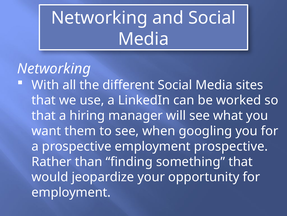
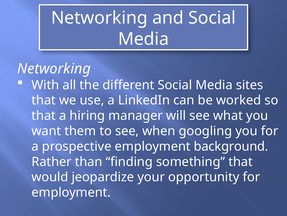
employment prospective: prospective -> background (231, 146)
